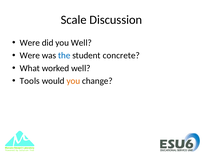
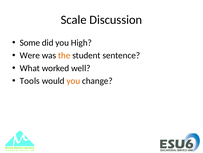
Were: Were -> Some (30, 43)
you Well: Well -> High (81, 43)
the colour: blue -> orange (64, 55)
concrete: concrete -> sentence (121, 55)
